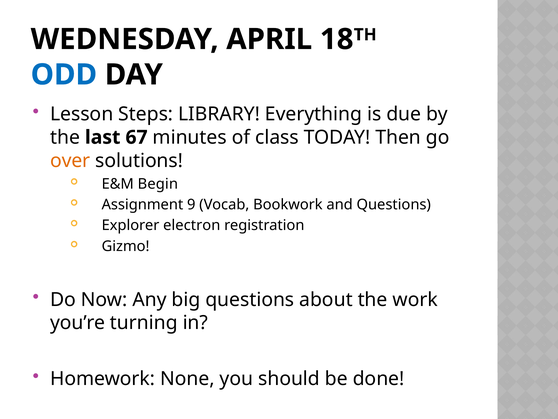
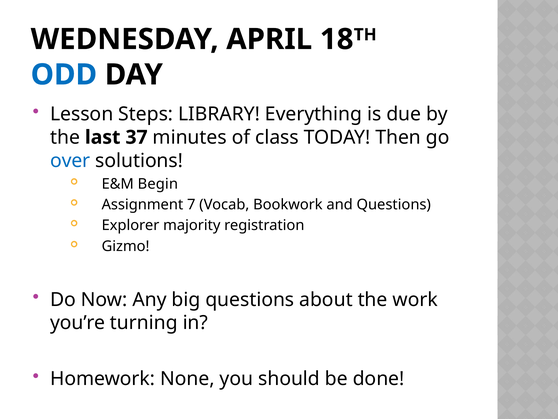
67: 67 -> 37 (137, 137)
over colour: orange -> blue (70, 160)
9: 9 -> 7 (191, 204)
electron: electron -> majority (192, 225)
